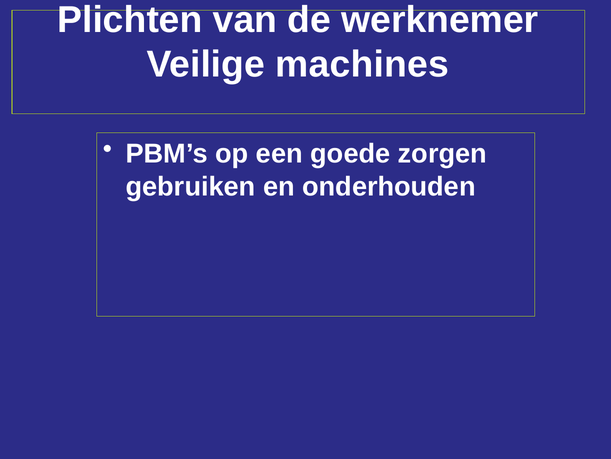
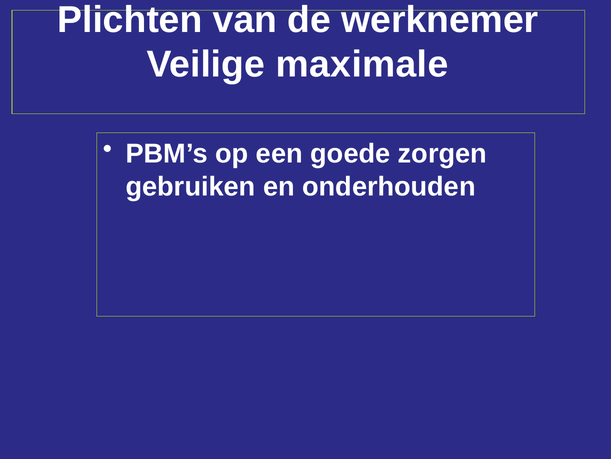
machines: machines -> maximale (362, 65)
